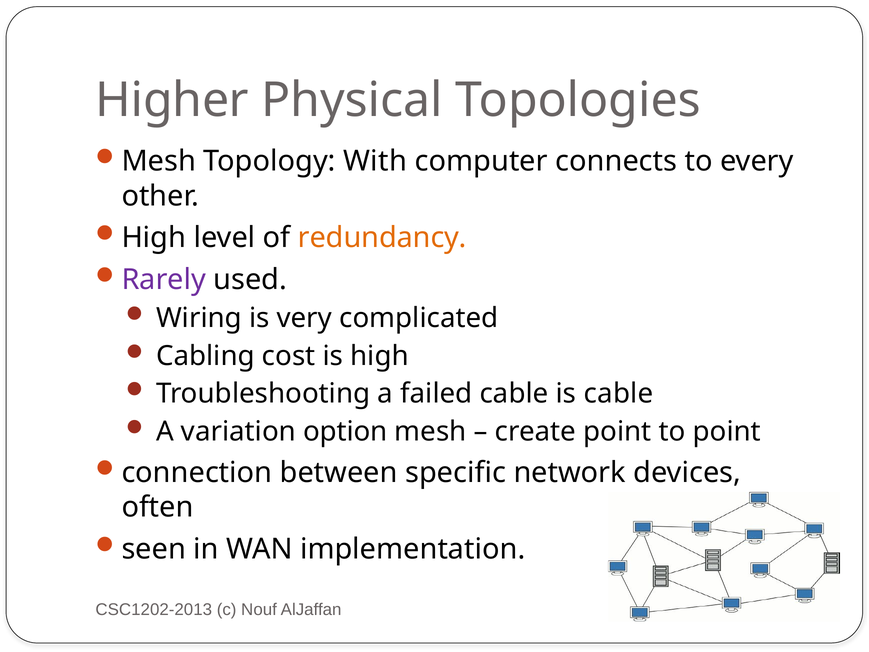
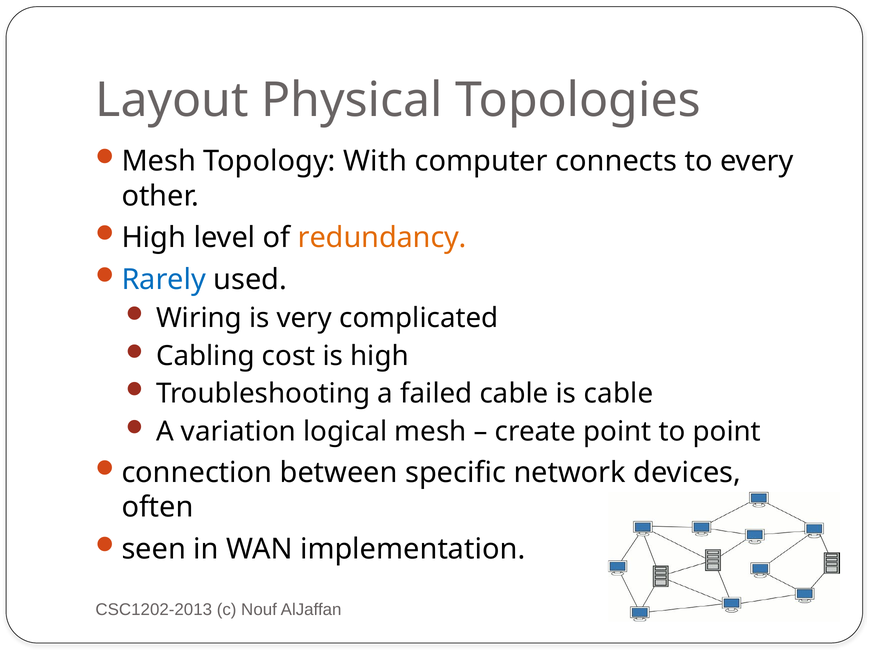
Higher: Higher -> Layout (172, 100)
Rarely colour: purple -> blue (164, 280)
option: option -> logical (345, 431)
